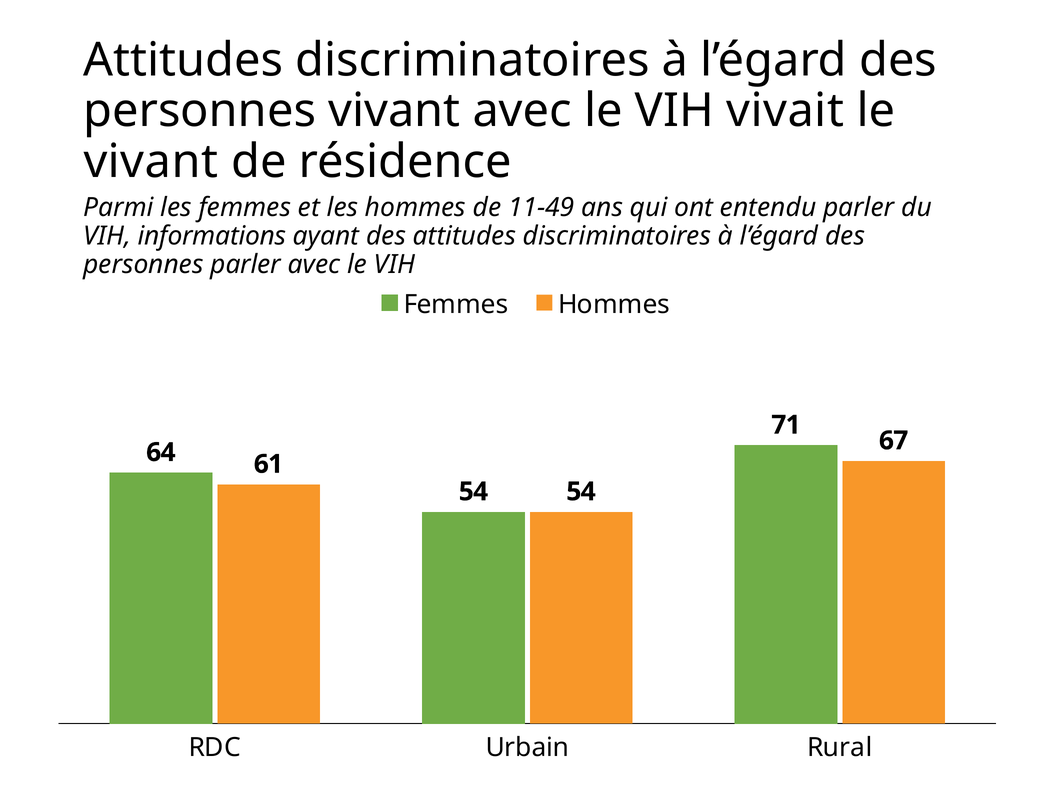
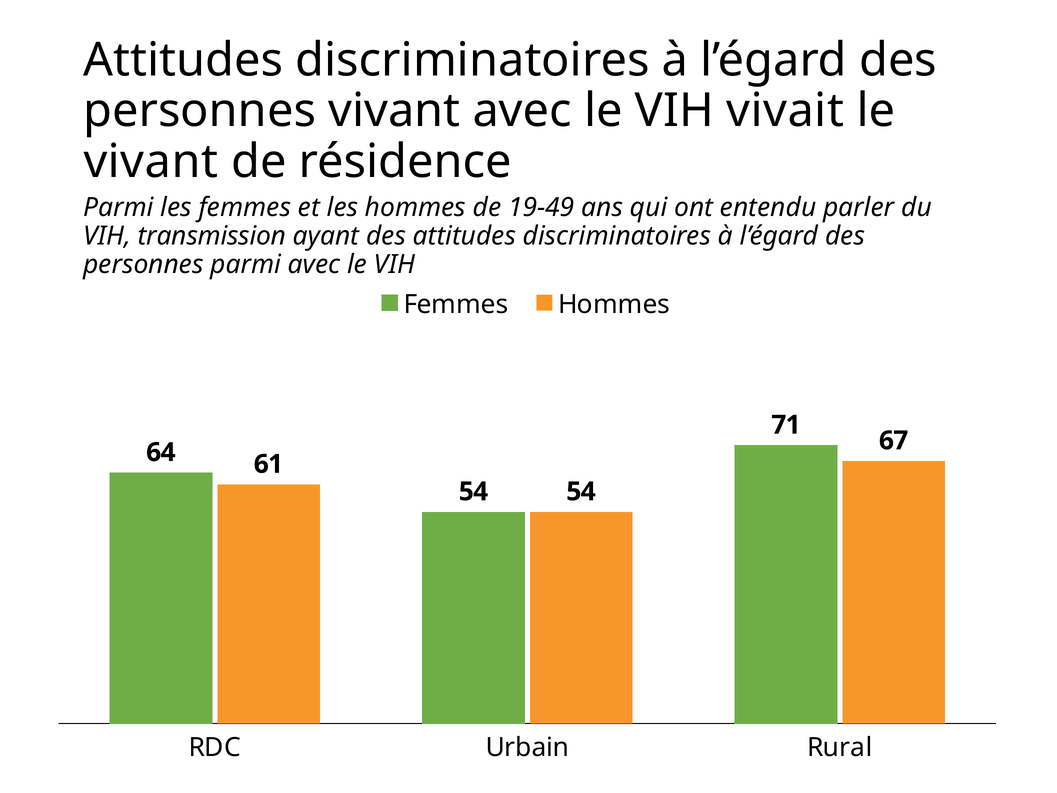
11-49: 11-49 -> 19-49 (541, 207)
informations: informations -> transmission (212, 236)
personnes parler: parler -> parmi (246, 265)
